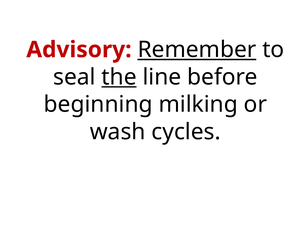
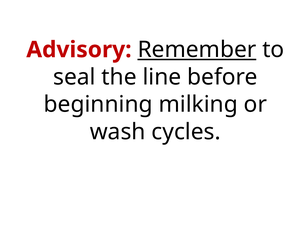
the underline: present -> none (119, 77)
